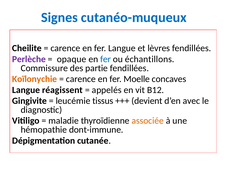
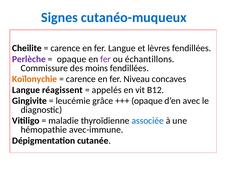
fer colour: blue -> purple (106, 59)
partie: partie -> moins (97, 68)
Moelle: Moelle -> Niveau (137, 79)
tissus: tissus -> grâce (103, 101)
devient: devient -> opaque (147, 101)
associée colour: orange -> blue (148, 121)
dont-immune: dont-immune -> avec-immune (96, 130)
